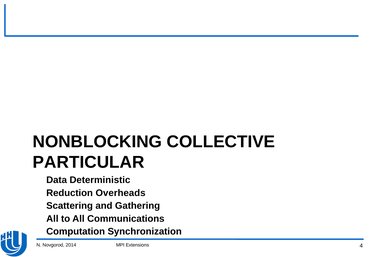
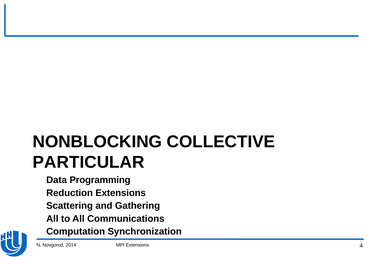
Deterministic: Deterministic -> Programming (100, 180)
Reduction Overheads: Overheads -> Extensions (121, 193)
